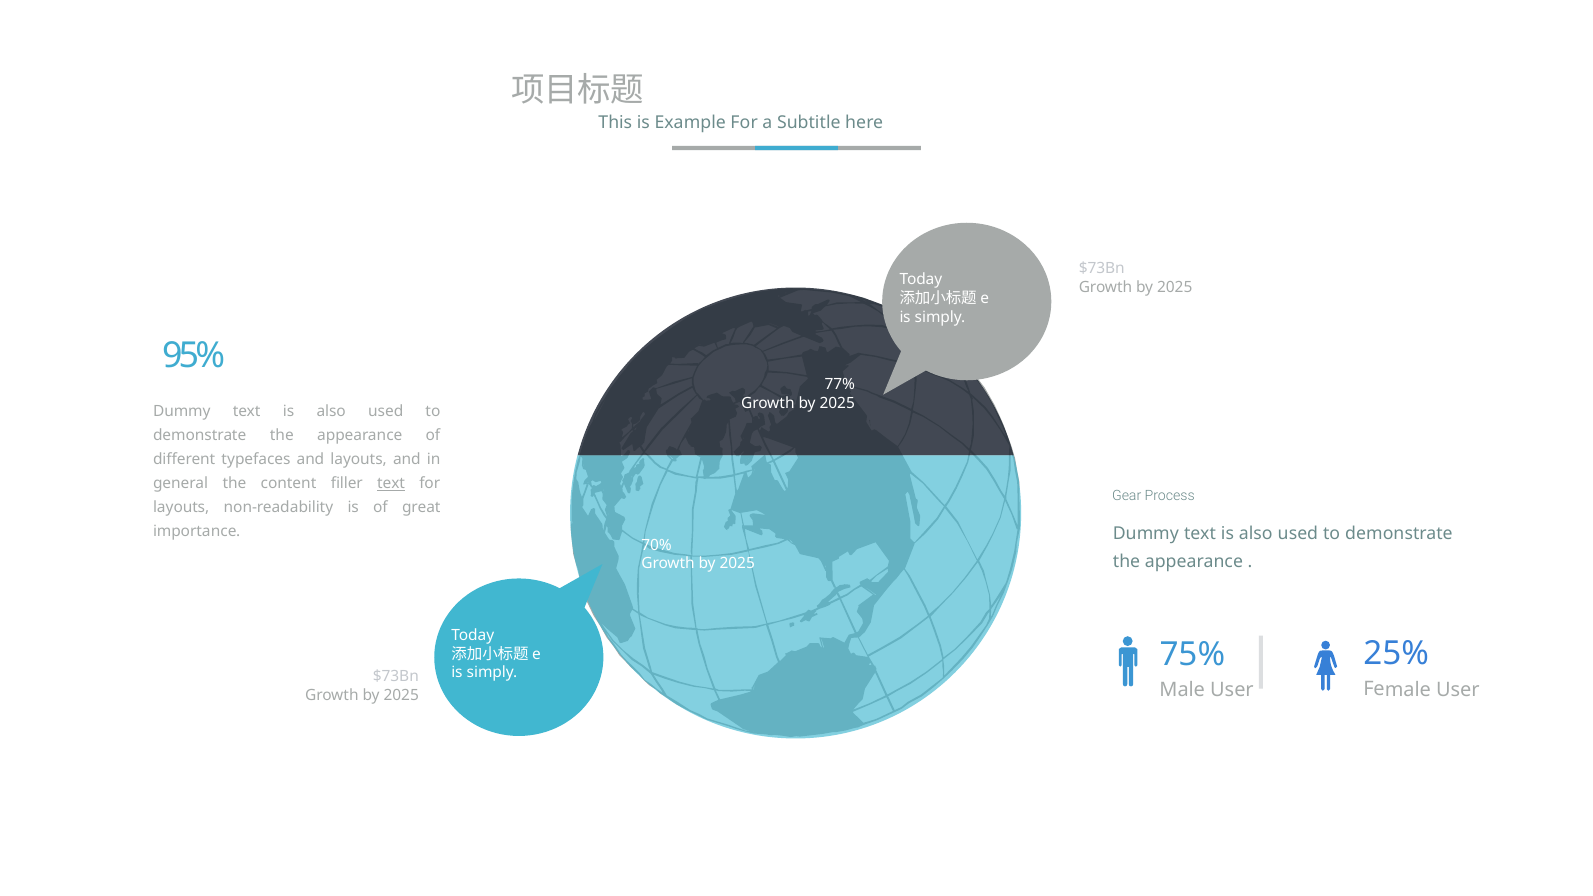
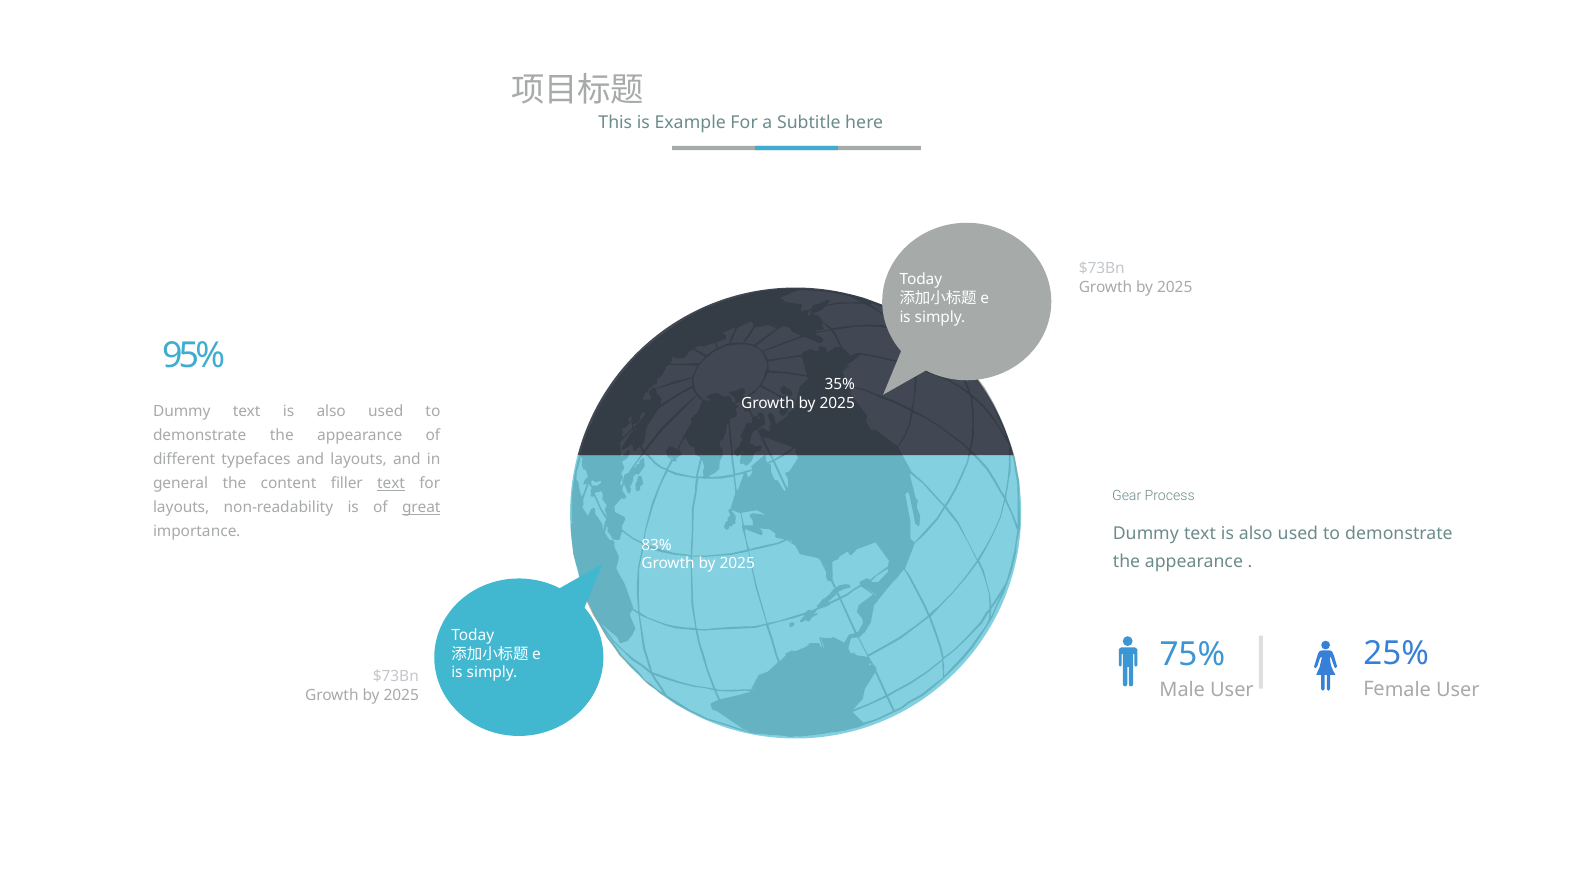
77%: 77% -> 35% (840, 385)
great underline: none -> present (421, 508)
70%: 70% -> 83% (657, 545)
